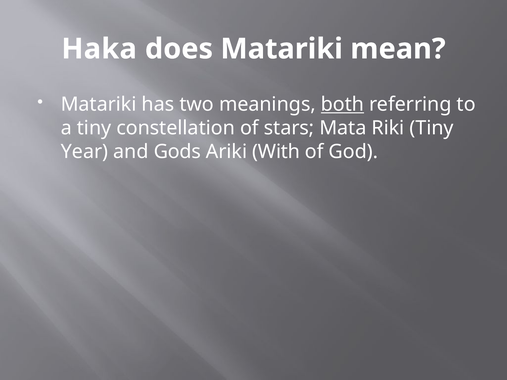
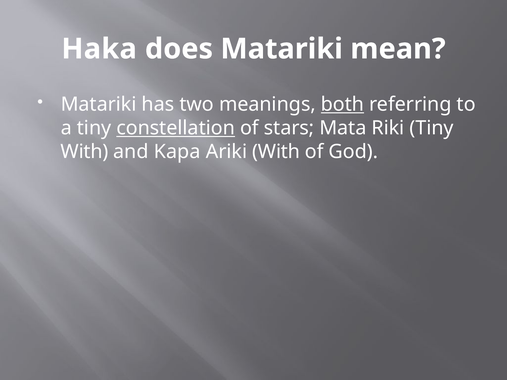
constellation underline: none -> present (176, 128)
Year: Year -> With (85, 152)
Gods: Gods -> Kapa (177, 152)
